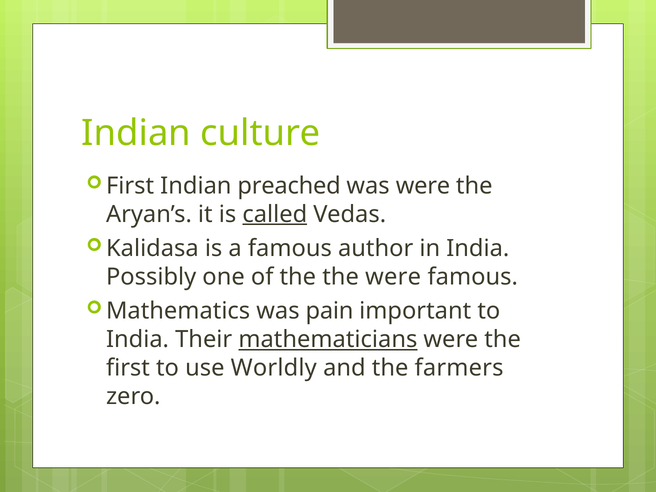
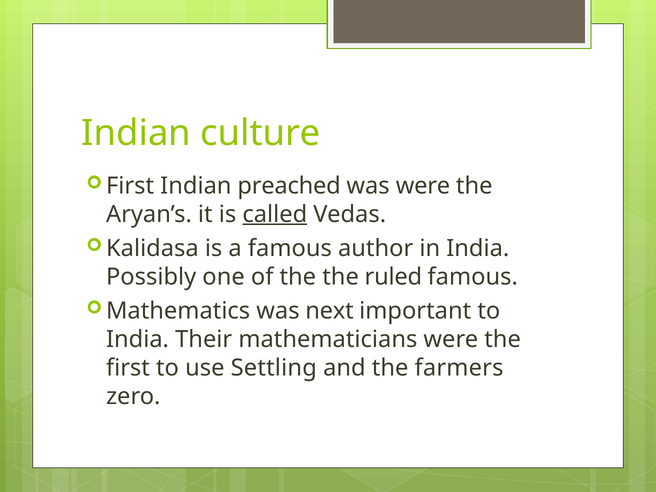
the were: were -> ruled (393, 277)
pain: pain -> next (330, 311)
mathematicians underline: present -> none (328, 340)
Worldly: Worldly -> Settling (274, 368)
